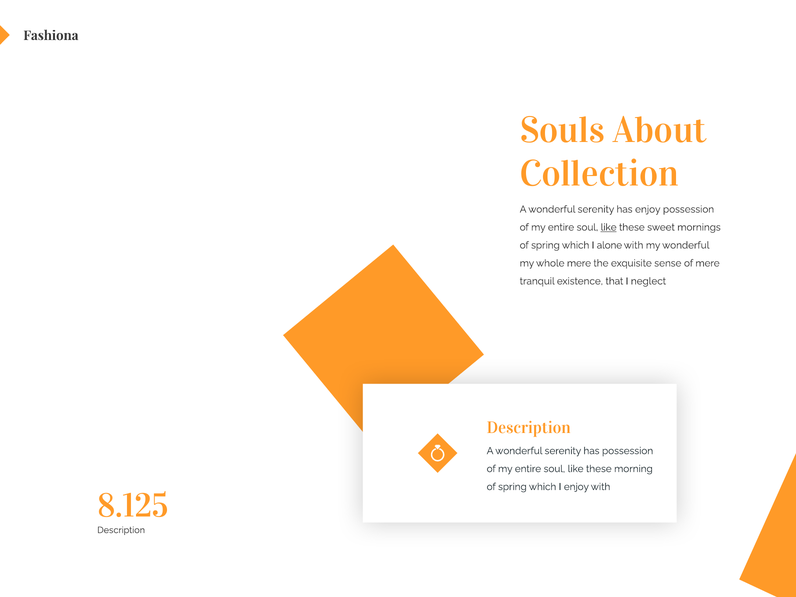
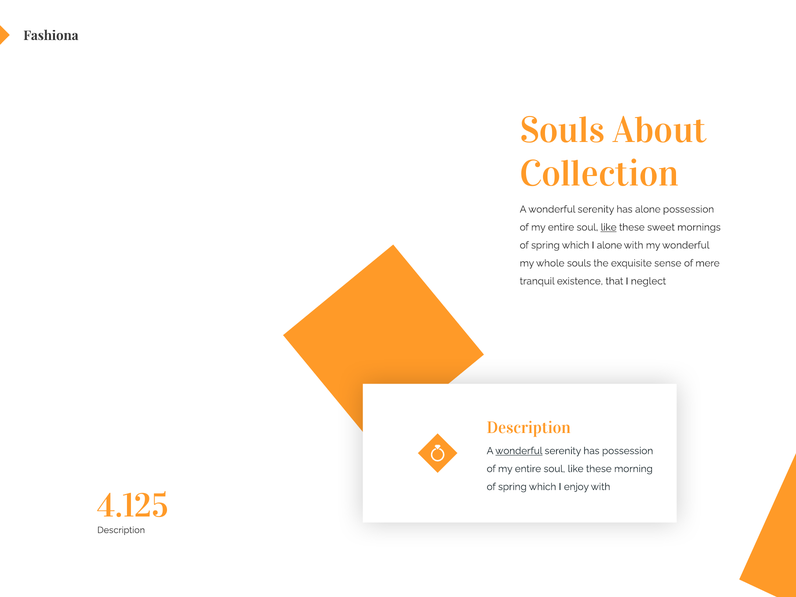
has enjoy: enjoy -> alone (648, 209)
whole mere: mere -> souls (579, 263)
wonderful underline: none -> present (519, 451)
8.125: 8.125 -> 4.125 (133, 506)
